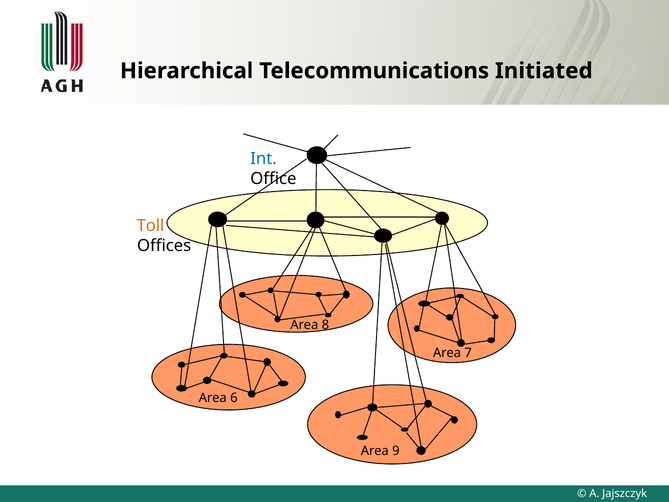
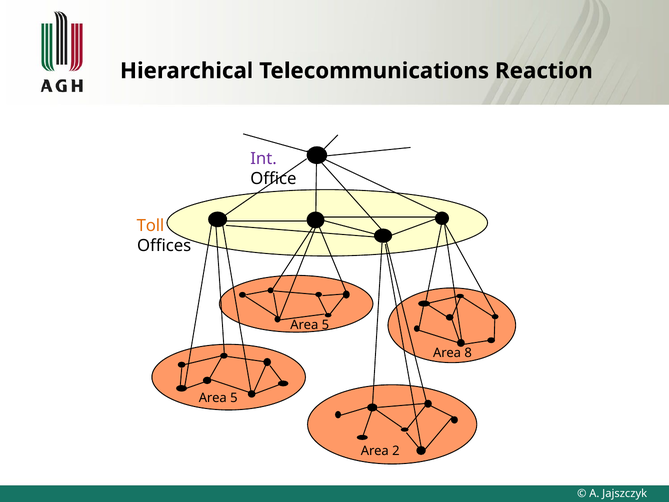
Initiated: Initiated -> Reaction (544, 71)
Int colour: blue -> purple (264, 159)
8: 8 -> 5 (325, 325)
7: 7 -> 8 (468, 353)
6: 6 -> 5 (234, 398)
9: 9 -> 2 (396, 451)
